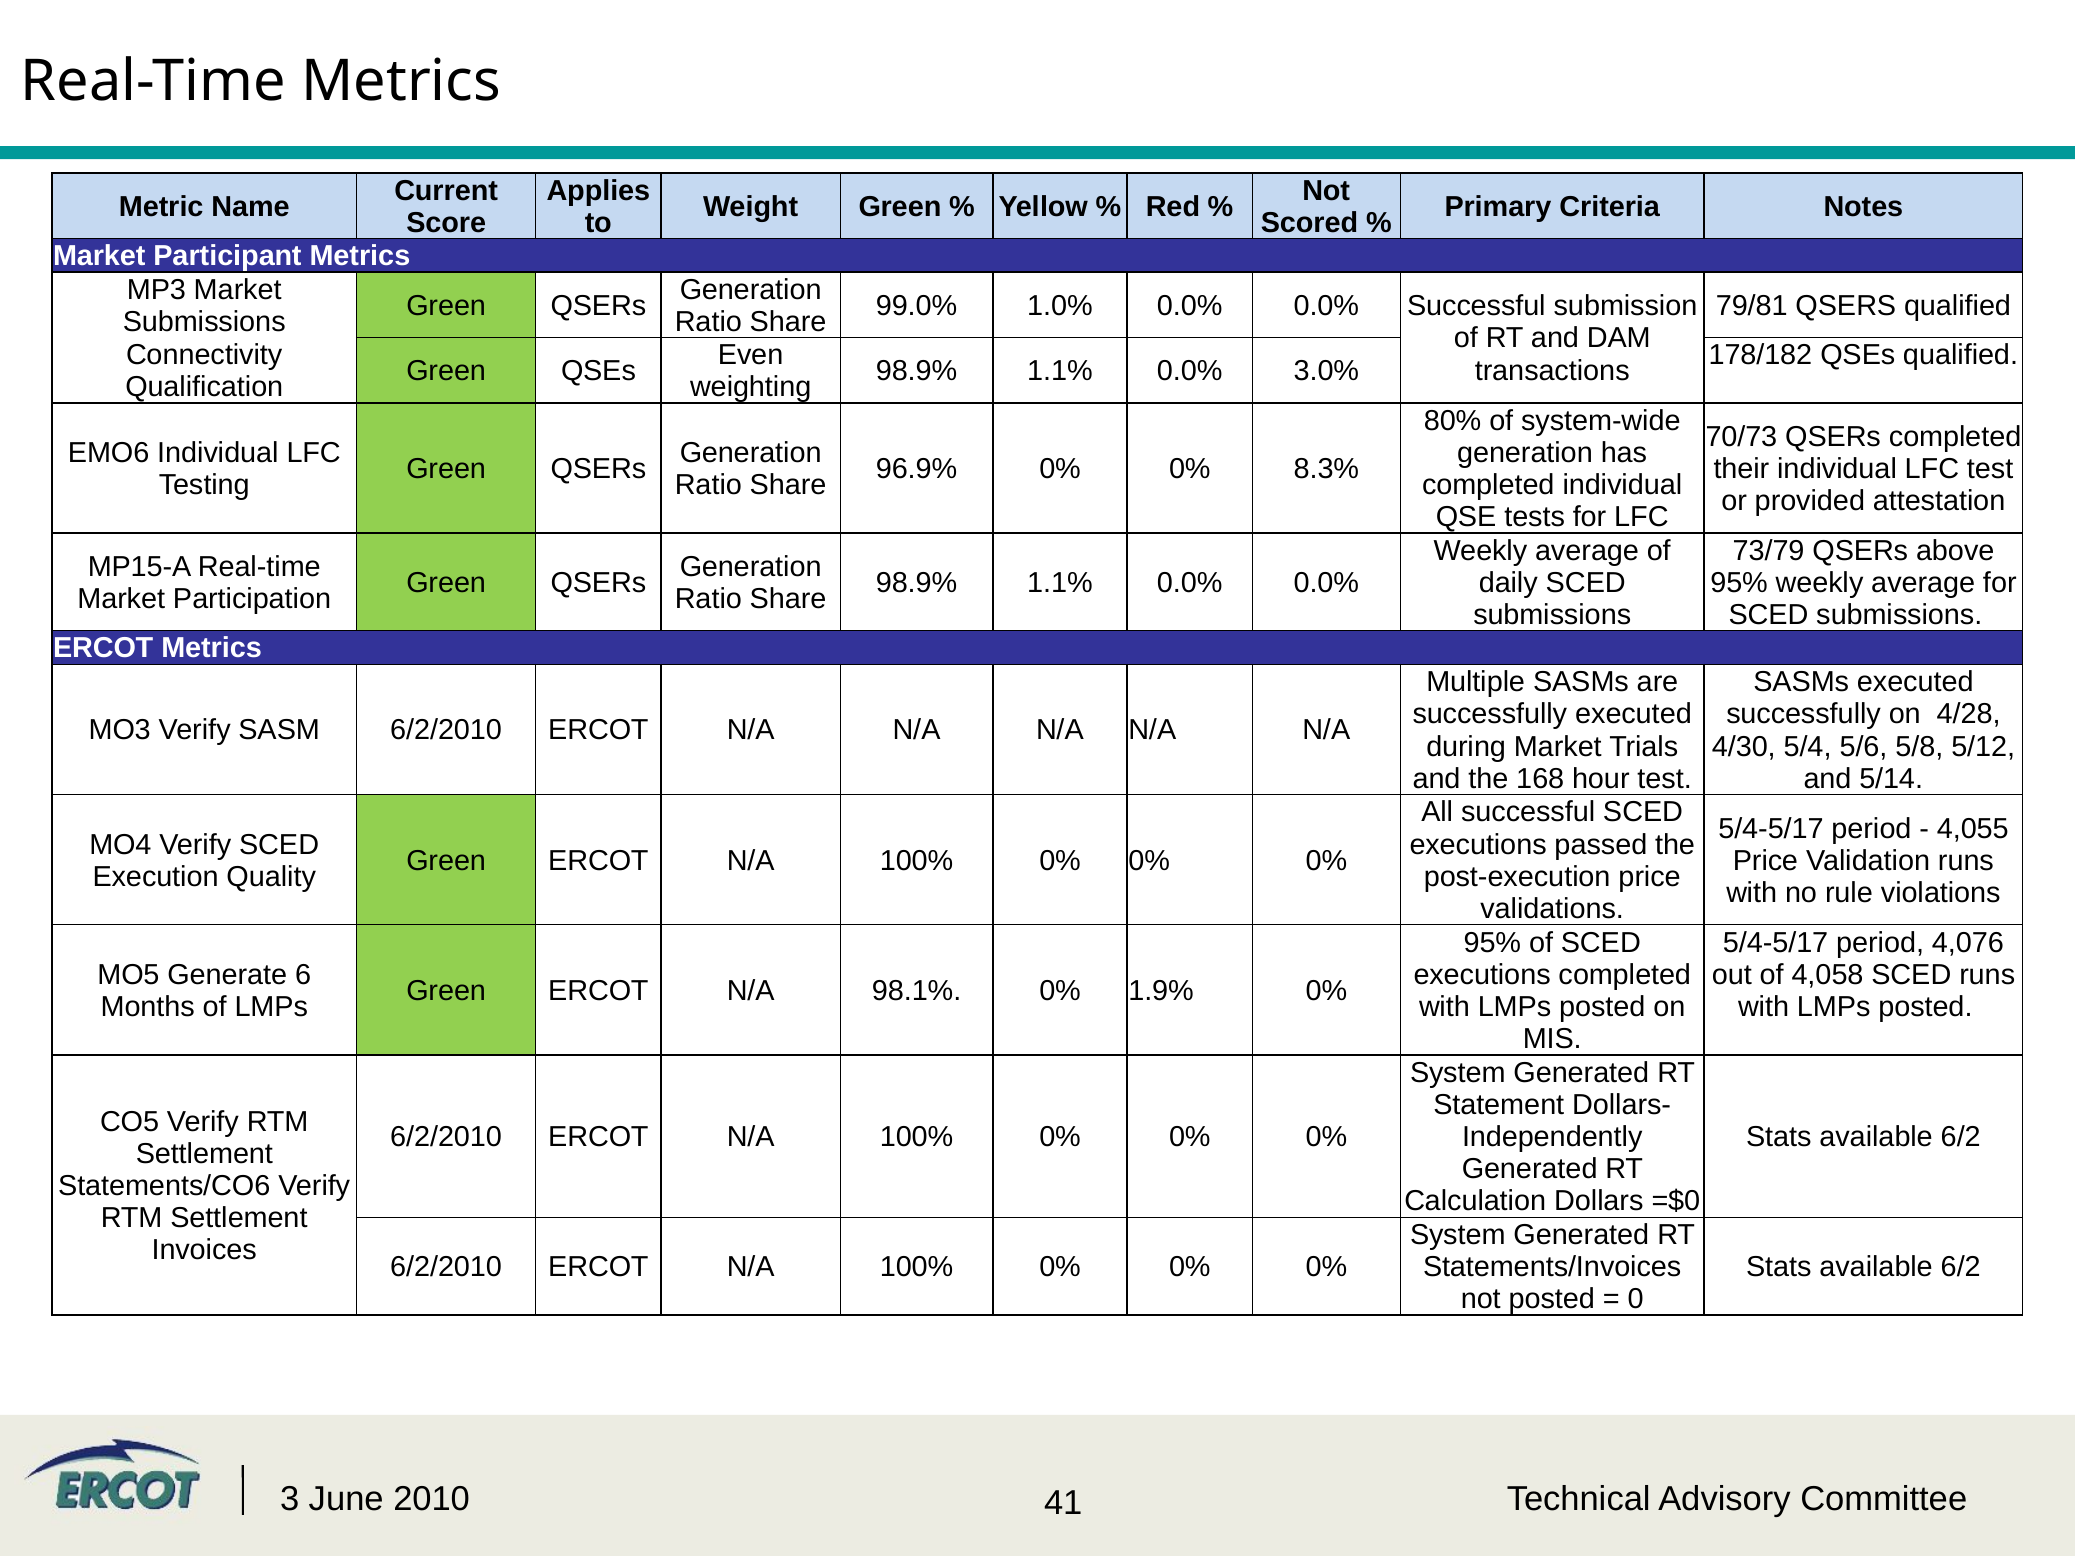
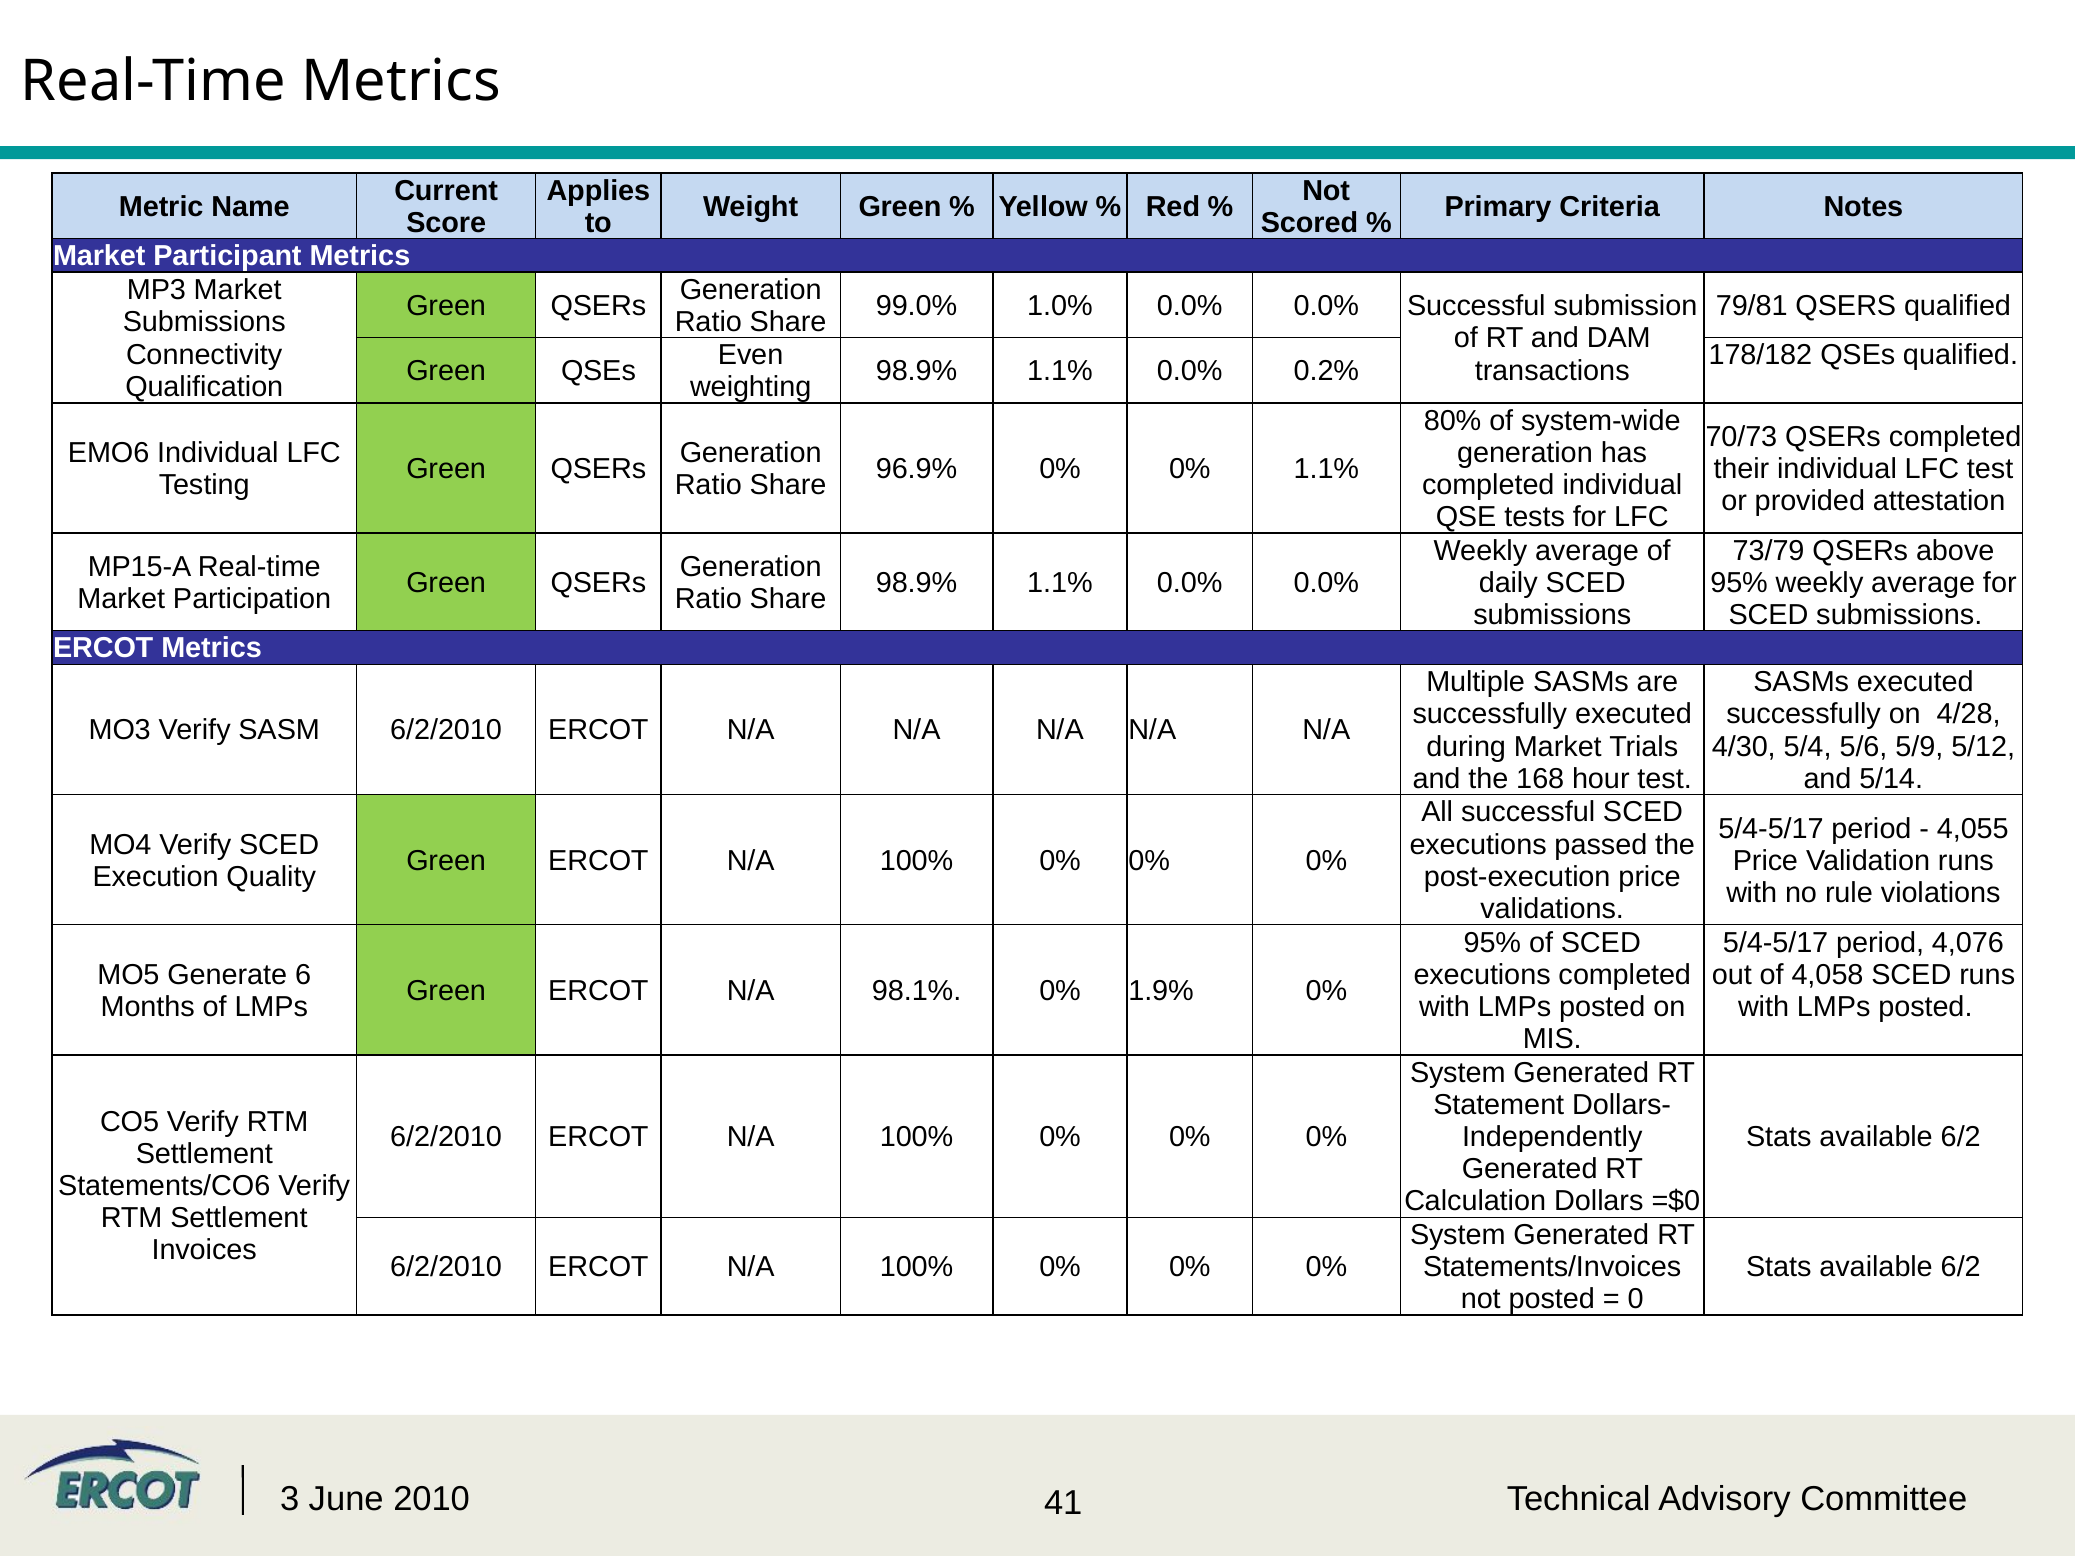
3.0%: 3.0% -> 0.2% (1326, 371)
0% 8.3%: 8.3% -> 1.1% (1326, 469)
5/8: 5/8 -> 5/9 (1919, 747)
